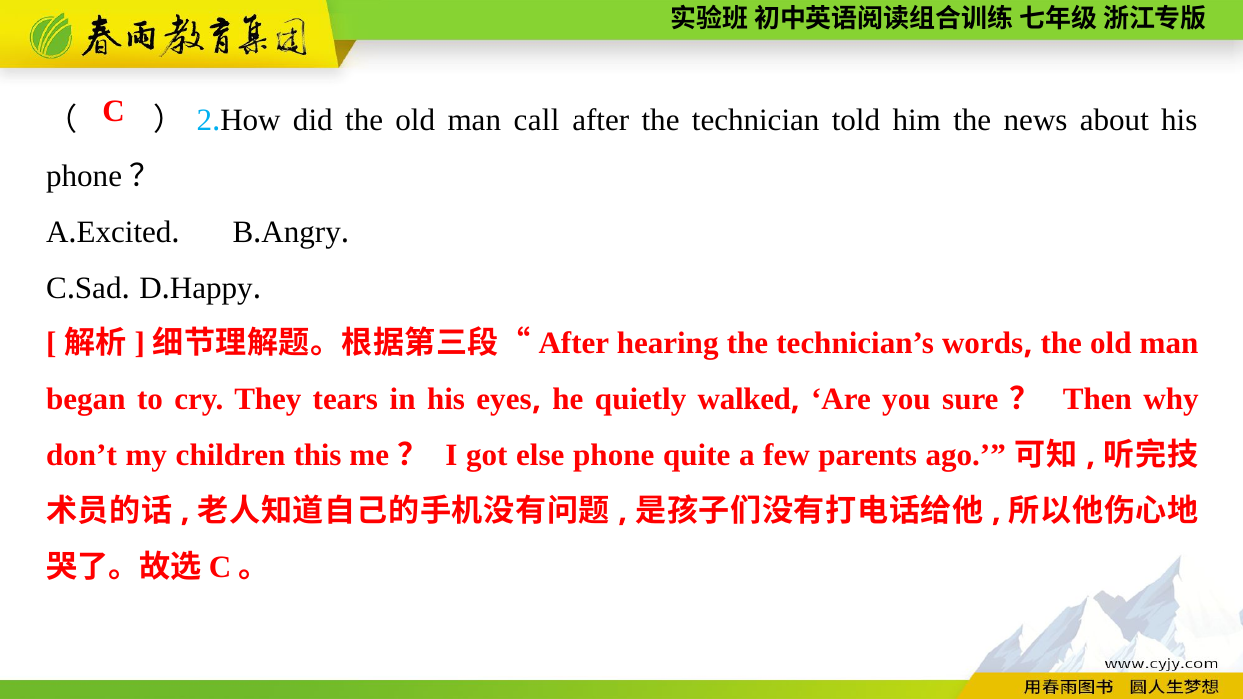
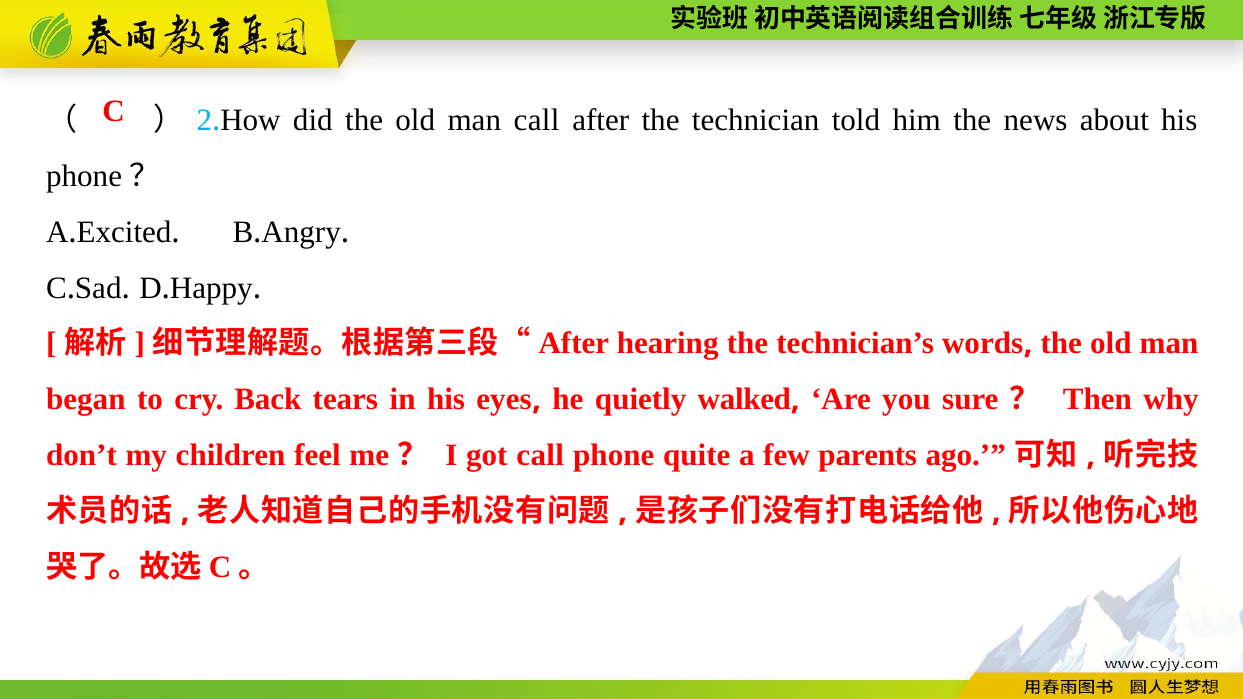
They: They -> Back (268, 399)
this: this -> feel (317, 455)
got else: else -> call (540, 455)
